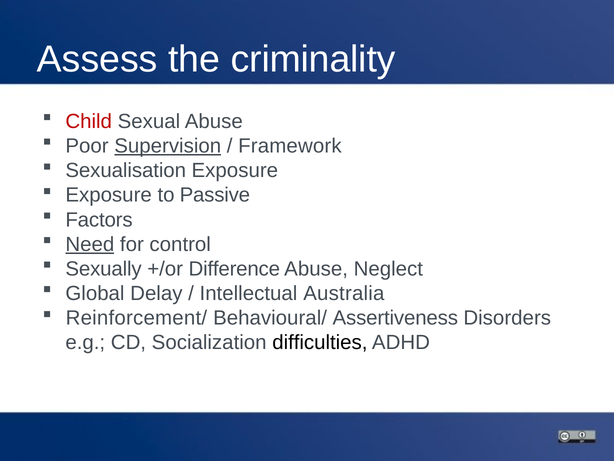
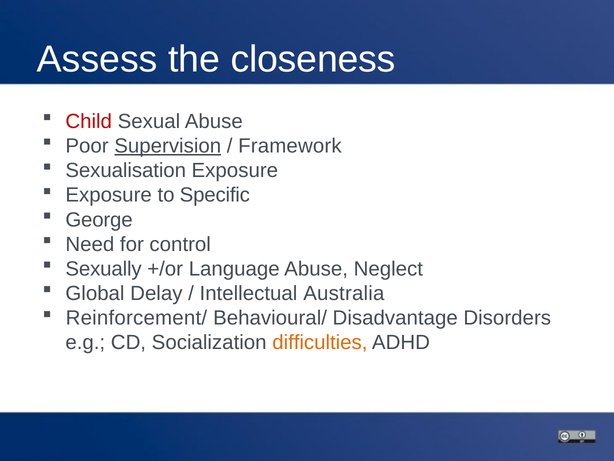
criminality: criminality -> closeness (313, 59)
Passive: Passive -> Specific (215, 195)
Factors: Factors -> George (99, 220)
Need underline: present -> none (90, 244)
Difference: Difference -> Language (234, 269)
Assertiveness: Assertiveness -> Disadvantage (395, 318)
difficulties colour: black -> orange (320, 342)
